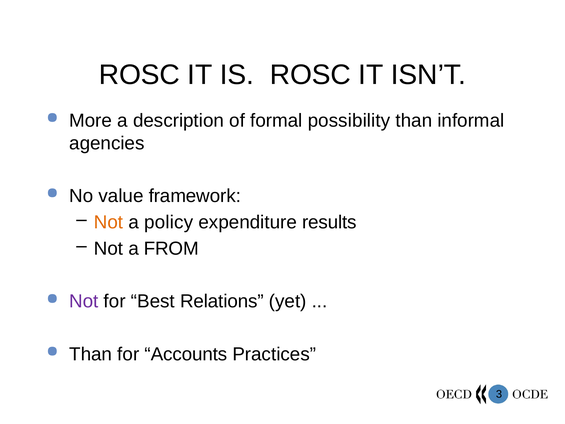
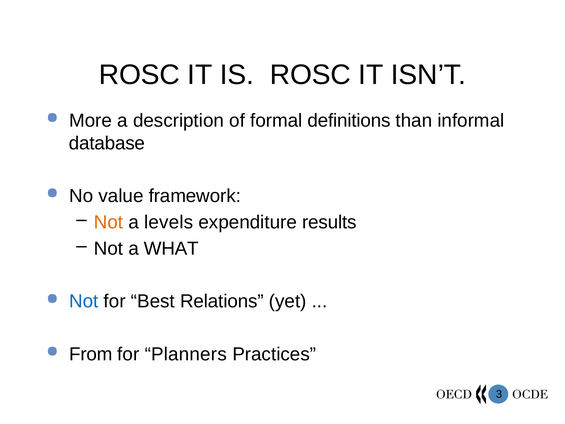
possibility: possibility -> definitions (349, 121)
agencies: agencies -> database (107, 143)
policy: policy -> levels (169, 222)
FROM: FROM -> WHAT (171, 249)
Not colour: purple -> blue (84, 301)
Than: Than -> From (91, 354)
Accounts: Accounts -> Planners (186, 354)
